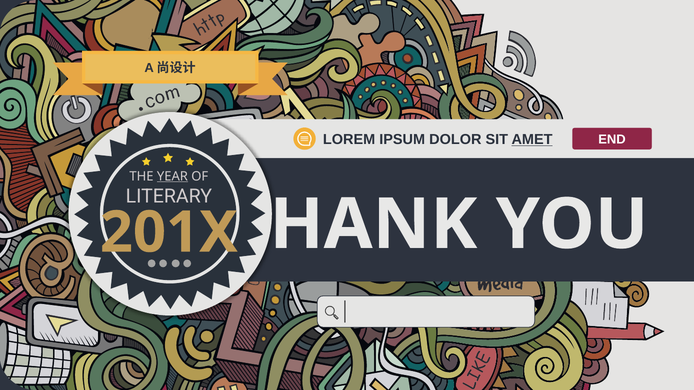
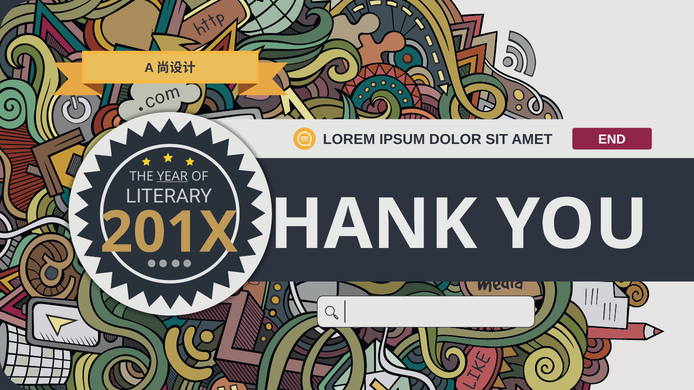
AMET underline: present -> none (532, 140)
